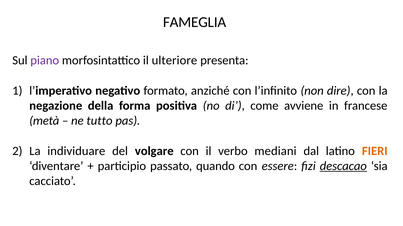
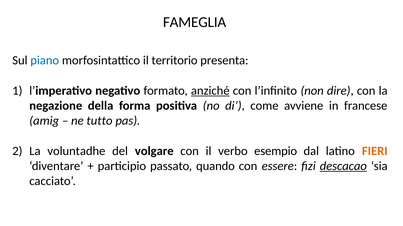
piano colour: purple -> blue (45, 61)
ulteriore: ulteriore -> territorio (175, 61)
anziché underline: none -> present (210, 91)
metà: metà -> amig (44, 121)
individuare: individuare -> voluntadhe (76, 151)
mediani: mediani -> esempio (276, 151)
